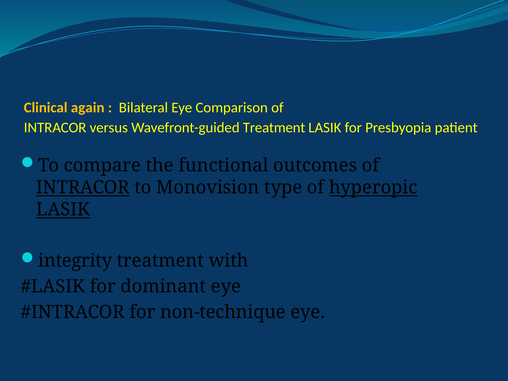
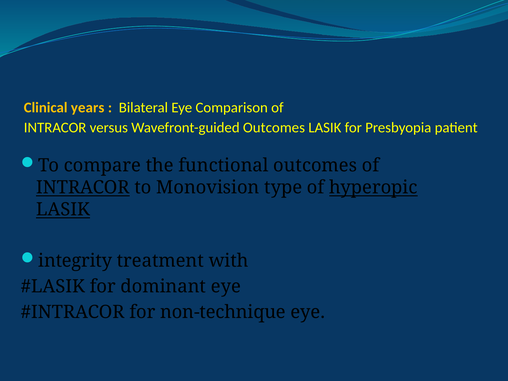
again: again -> years (88, 108)
Wavefront-guided Treatment: Treatment -> Outcomes (274, 128)
